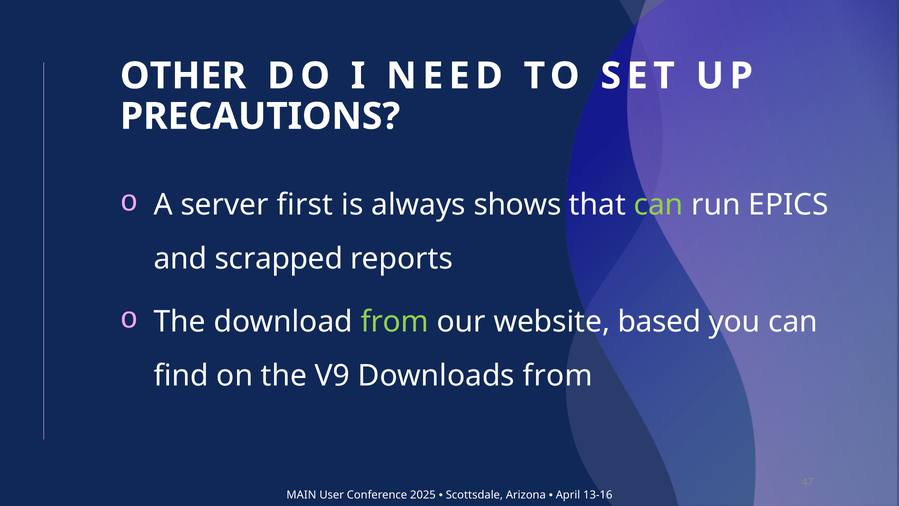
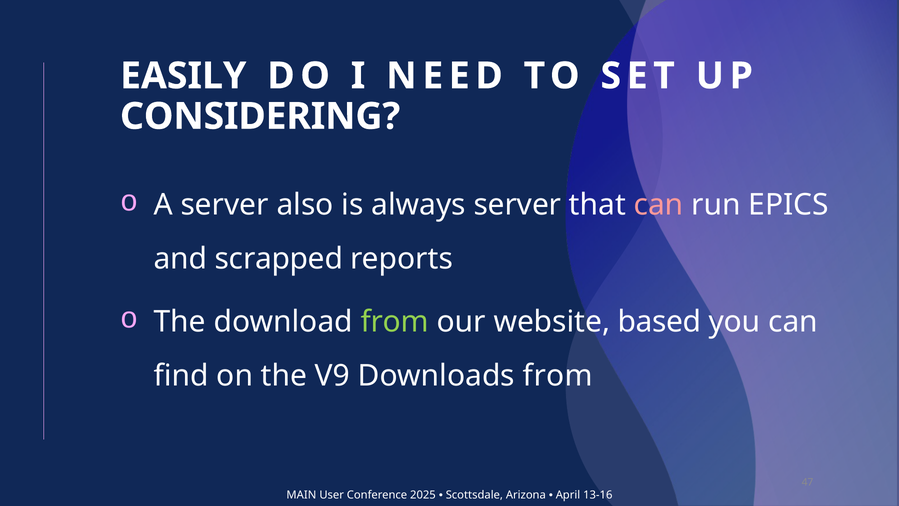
OTHER: OTHER -> EASILY (183, 76)
PRECAUTIONS: PRECAUTIONS -> CONSIDERING (260, 116)
first: first -> also (305, 205)
always shows: shows -> server (517, 205)
can colour: light green -> pink (659, 205)
